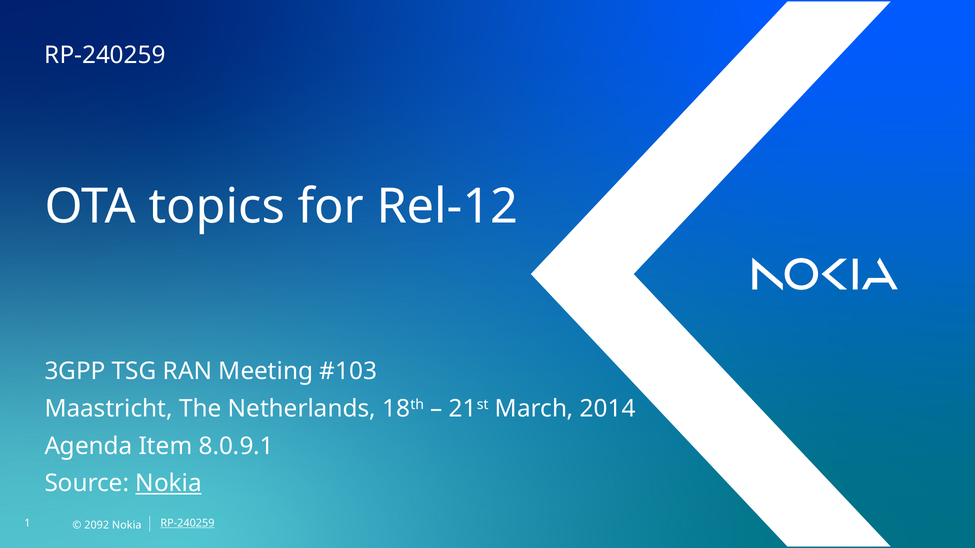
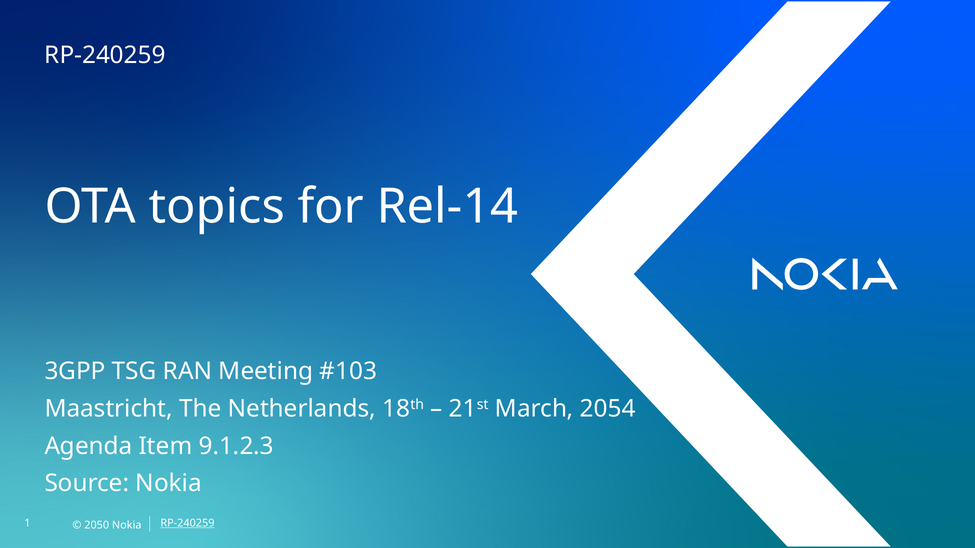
Rel-12: Rel-12 -> Rel-14 (447, 207)
2014: 2014 -> 2054 (608, 409)
8.0.9.1: 8.0.9.1 -> 9.1.2.3 (236, 446)
Nokia underline: present -> none (169, 484)
2092: 2092 -> 2050 (97, 525)
